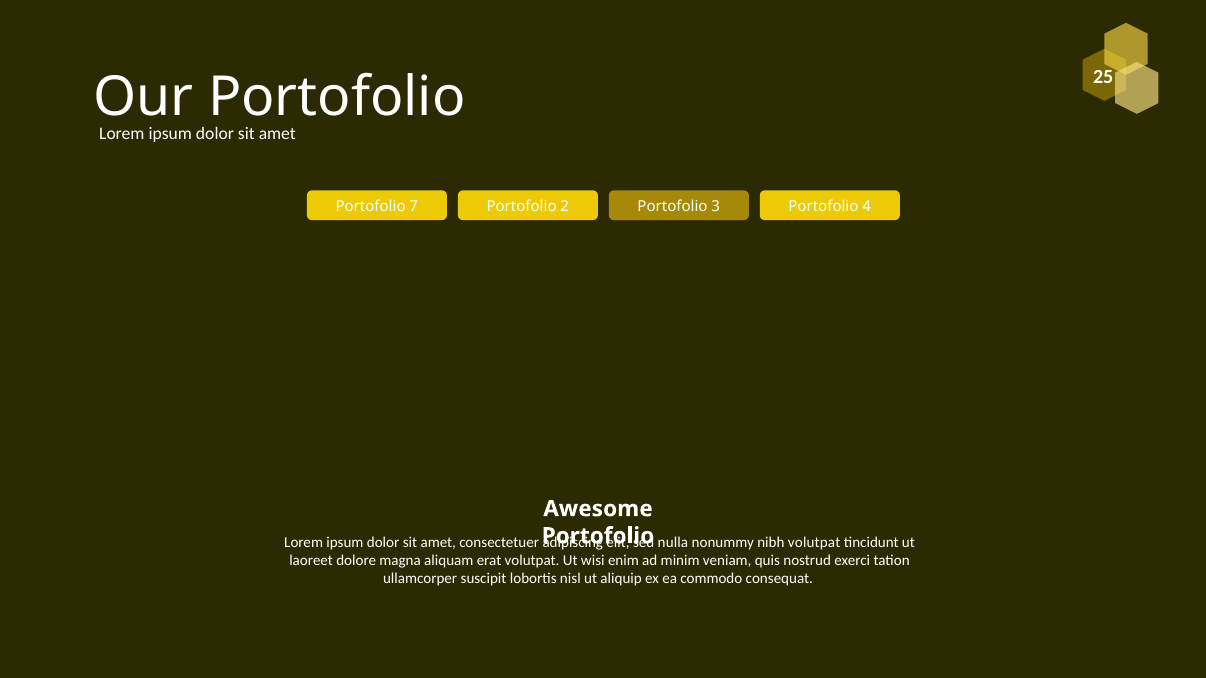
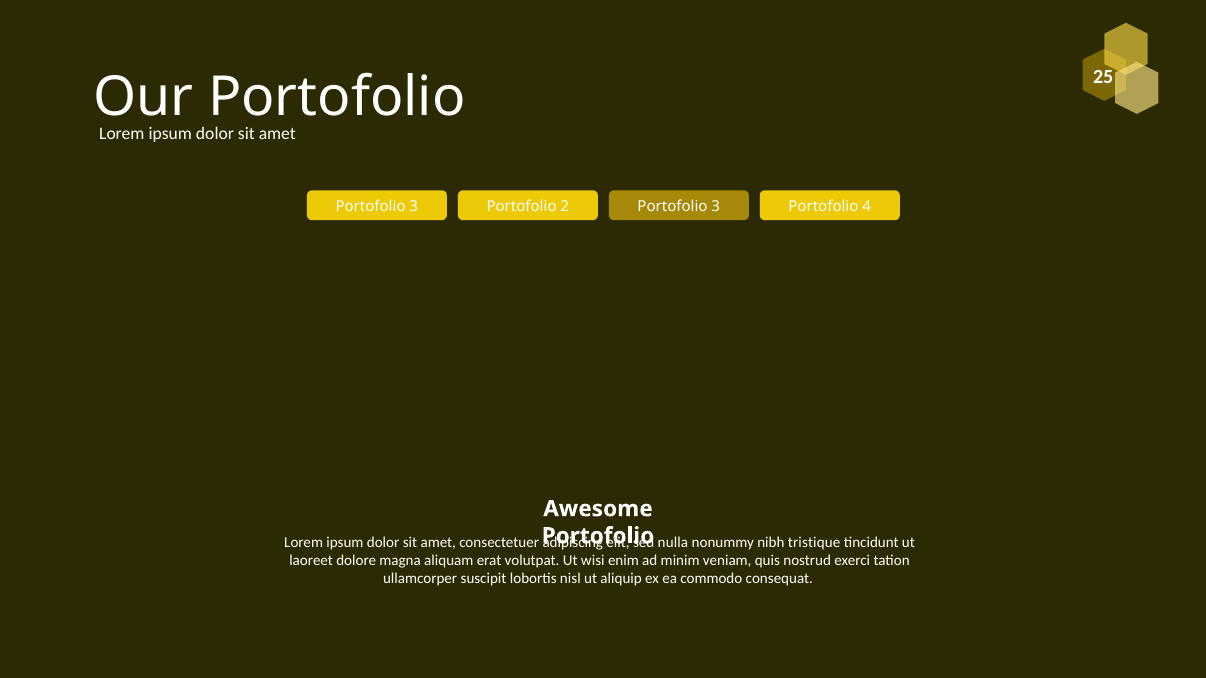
7: 7 -> 3 (414, 206)
nibh volutpat: volutpat -> tristique (814, 542)
